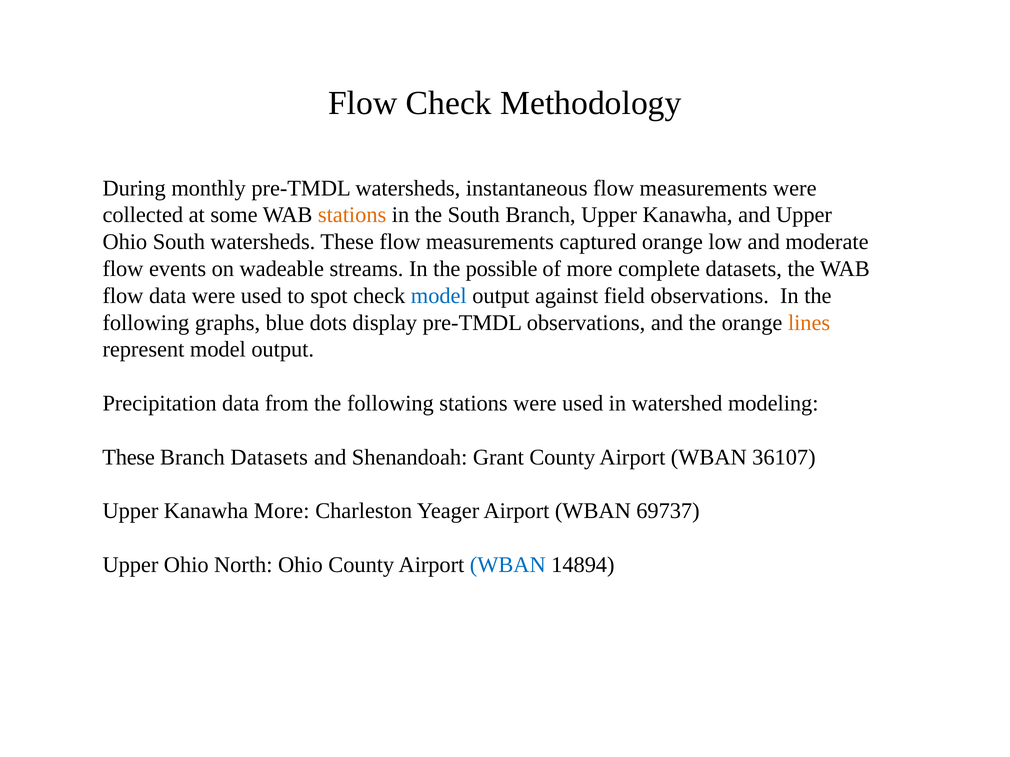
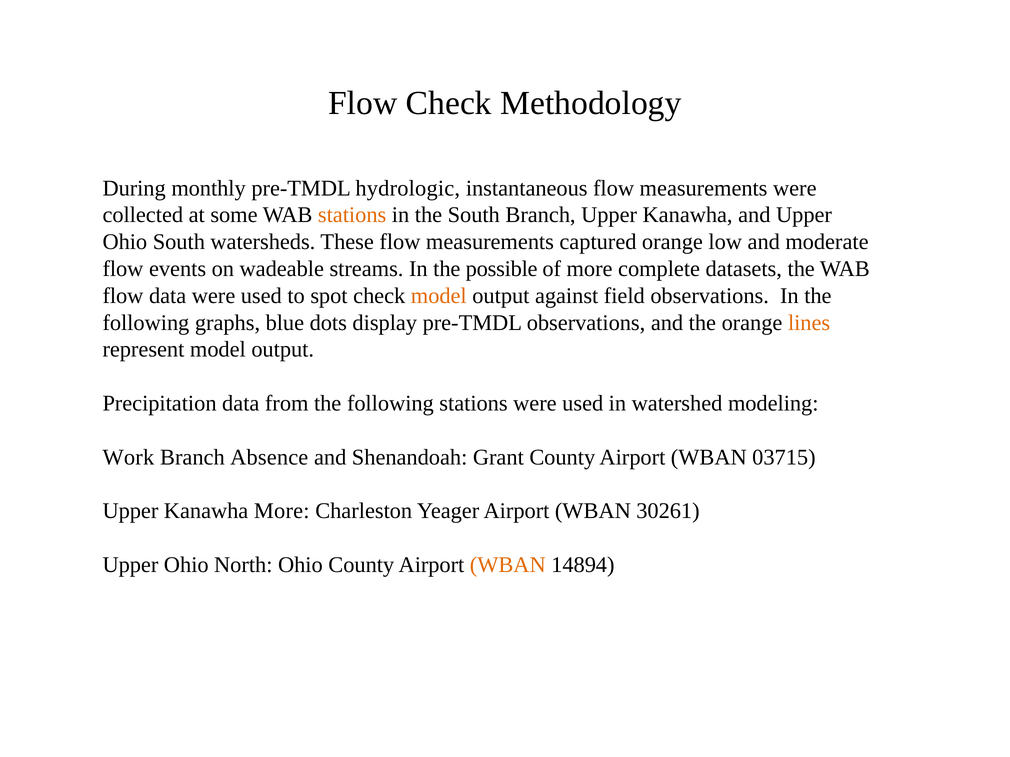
pre-TMDL watersheds: watersheds -> hydrologic (408, 188)
model colour: blue -> orange (439, 296)
These: These -> Work (128, 457)
Branch Datasets: Datasets -> Absence (269, 457)
36107: 36107 -> 03715 (784, 457)
69737: 69737 -> 30261 (668, 511)
WBAN colour: blue -> orange (508, 565)
